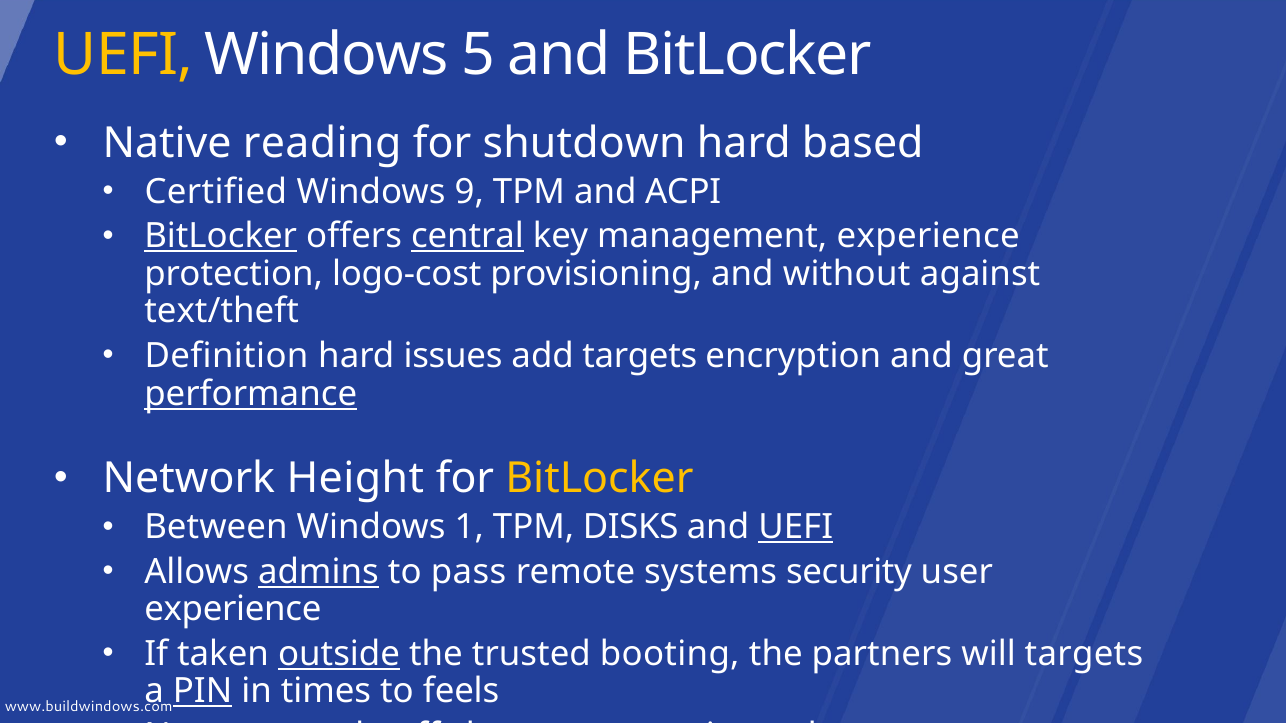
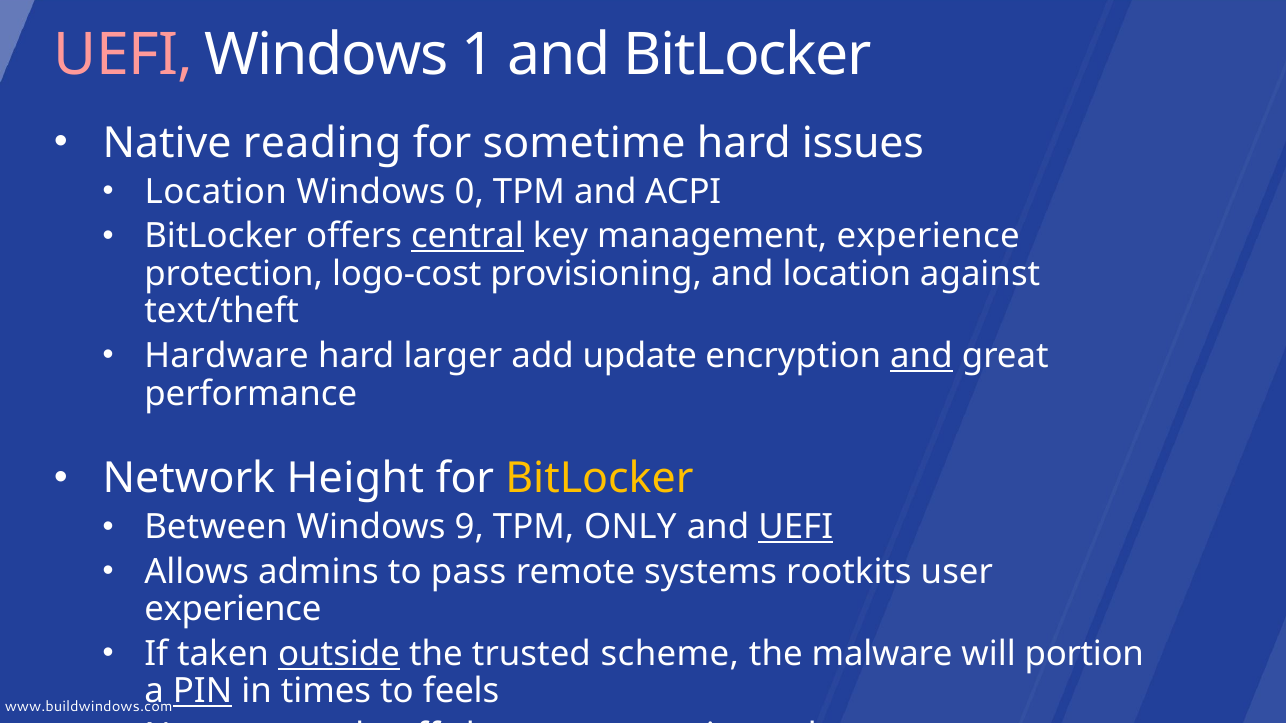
UEFI colour: yellow -> pink (124, 56)
5: 5 -> 1 (478, 56)
shutdown: shutdown -> sometime (584, 143)
based: based -> issues (863, 143)
Certified: Certified -> Location (216, 192)
9: 9 -> 0 (469, 192)
BitLocker underline: present -> none (221, 237)
and without: without -> location (847, 274)
Definition: Definition -> Hardware (227, 356)
issues: issues -> larger (453, 356)
add targets: targets -> update (640, 356)
and underline: none -> present (921, 356)
performance underline: present -> none (251, 394)
1: 1 -> 9 (469, 528)
DISKS: DISKS -> ONLY (630, 528)
admins underline: present -> none (318, 572)
systems security: security -> rootkits (849, 572)
booting: booting -> scheme (670, 654)
partners: partners -> malware (882, 654)
will targets: targets -> portion (1084, 654)
